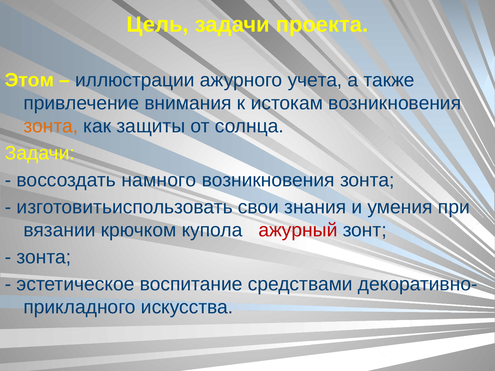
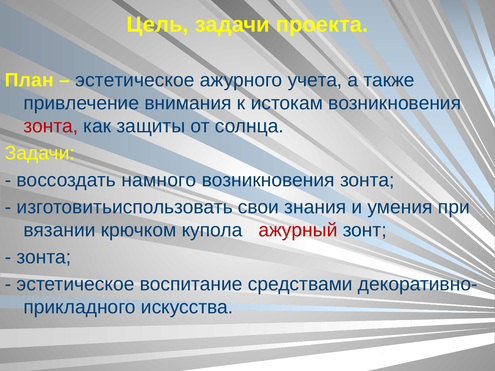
Этом: Этом -> План (29, 80)
иллюстрации: иллюстрации -> эстетическое (135, 80)
зонта colour: orange -> red (51, 126)
